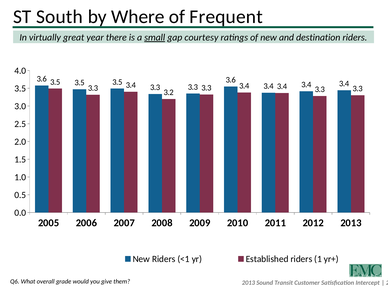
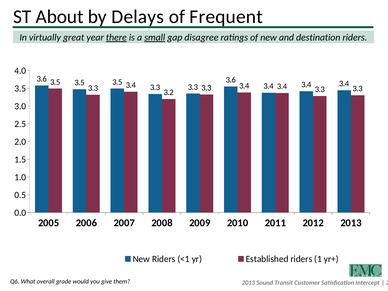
South: South -> About (60, 17)
Where: Where -> Delays (138, 17)
there underline: none -> present (116, 37)
courtesy: courtesy -> disagree (201, 37)
